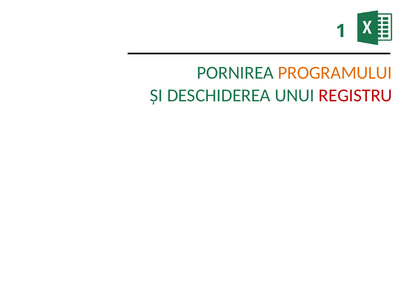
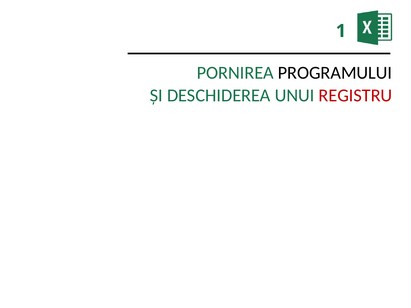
PROGRAMULUI colour: orange -> black (335, 73)
